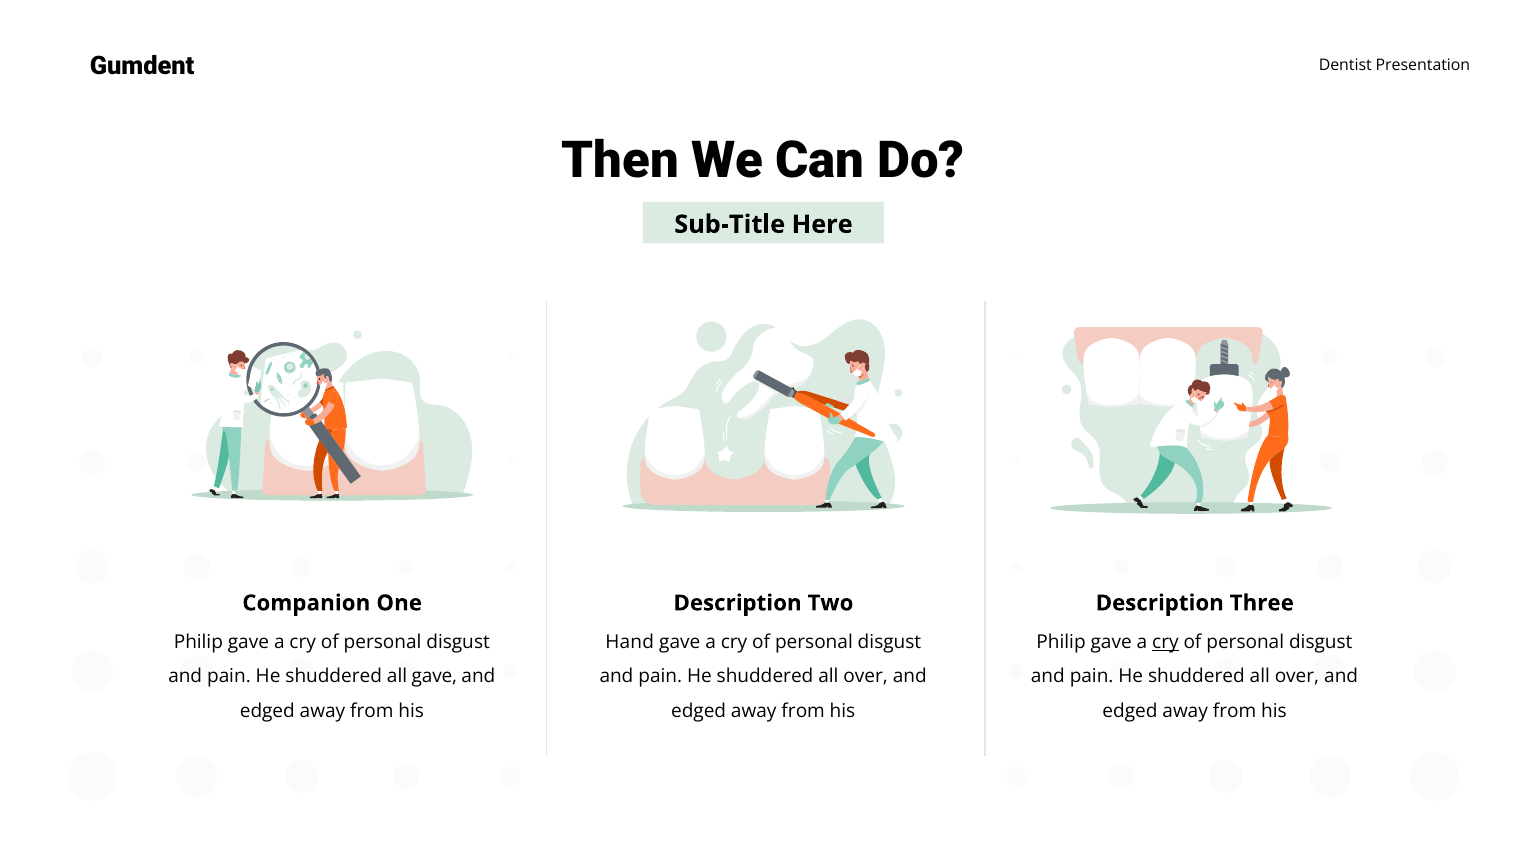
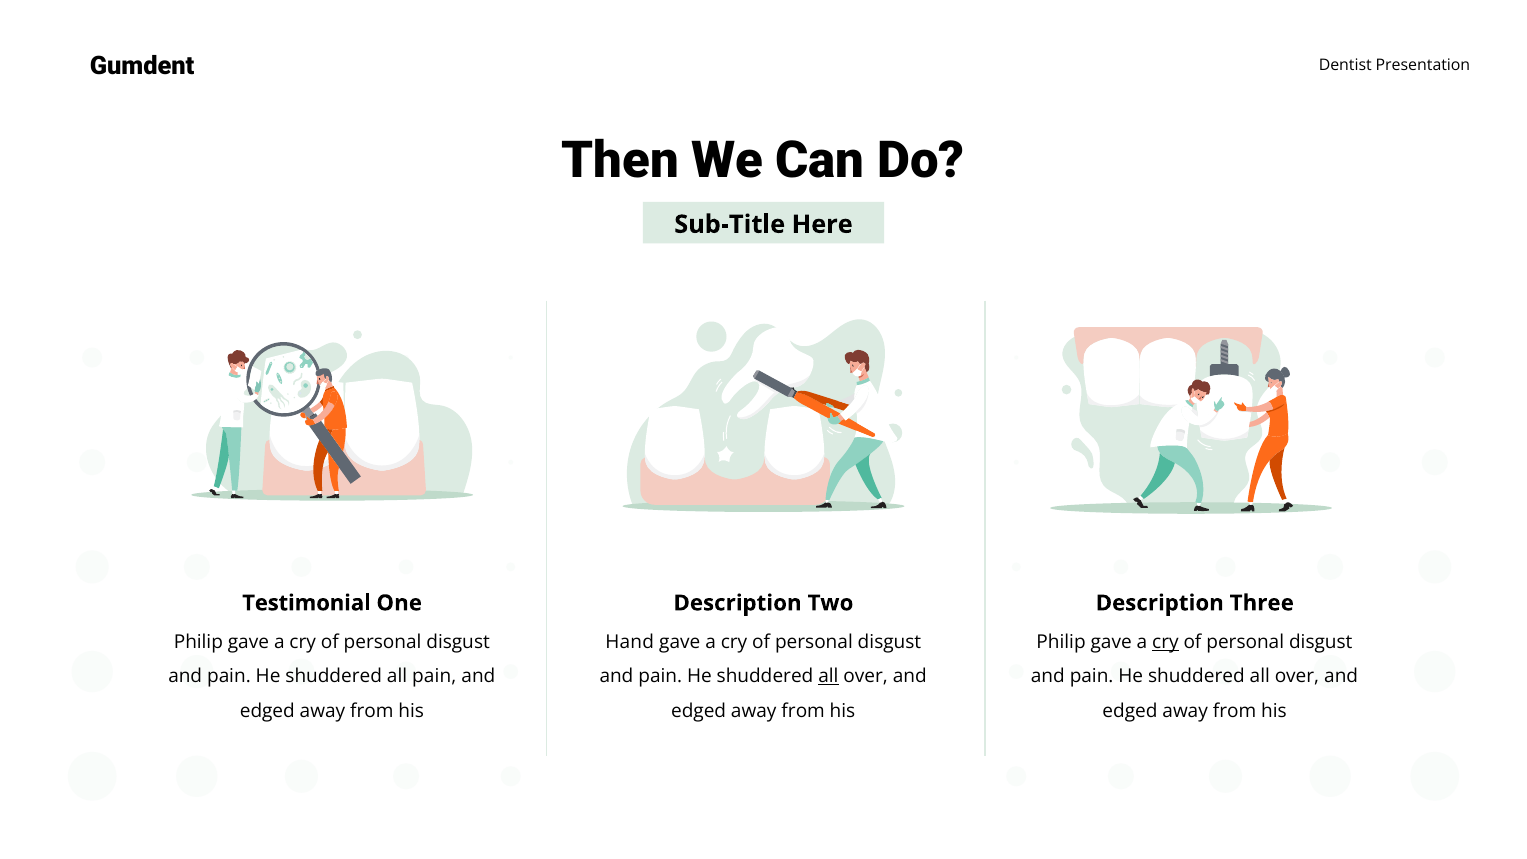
Companion: Companion -> Testimonial (306, 603)
all gave: gave -> pain (434, 677)
all underline: none -> present (828, 677)
